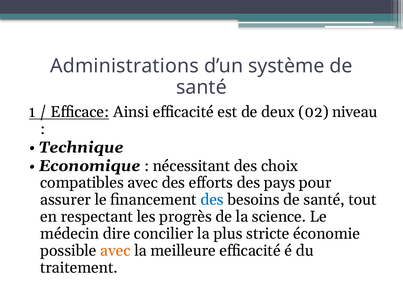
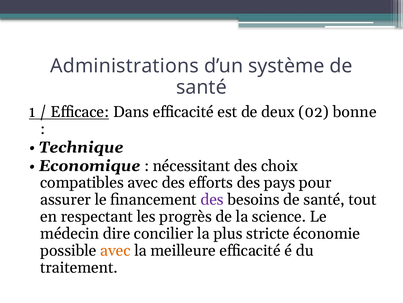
Ainsi: Ainsi -> Dans (131, 112)
niveau: niveau -> bonne (355, 112)
des colour: blue -> purple (212, 199)
